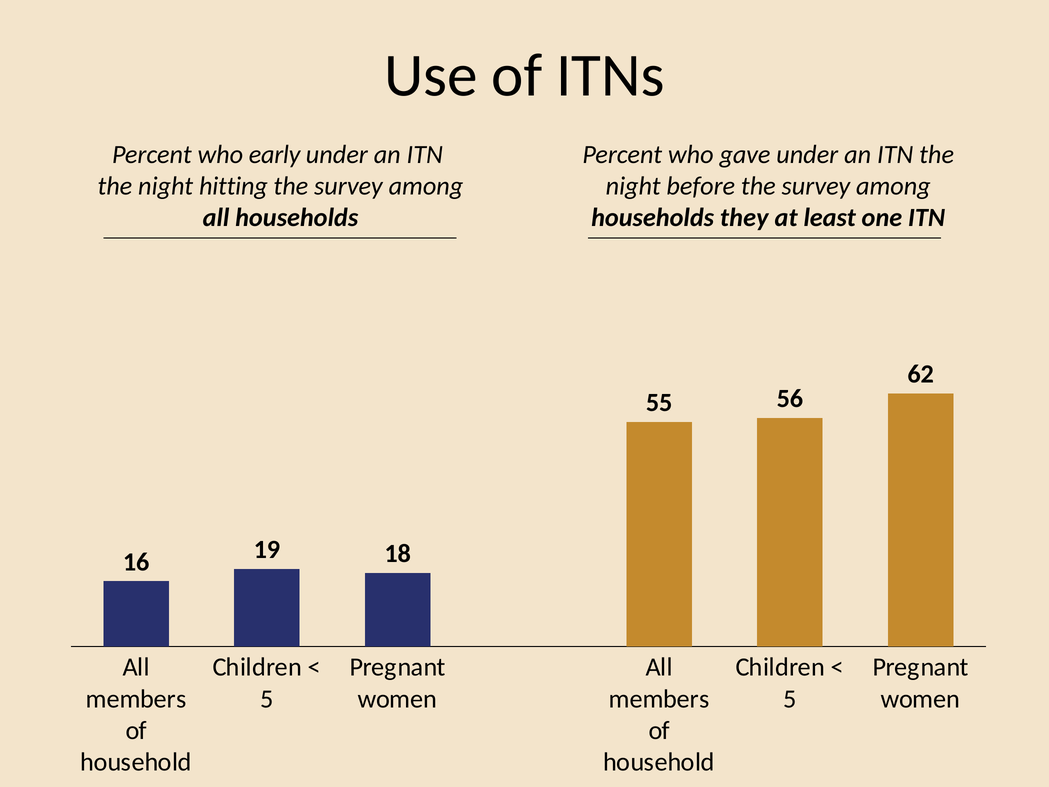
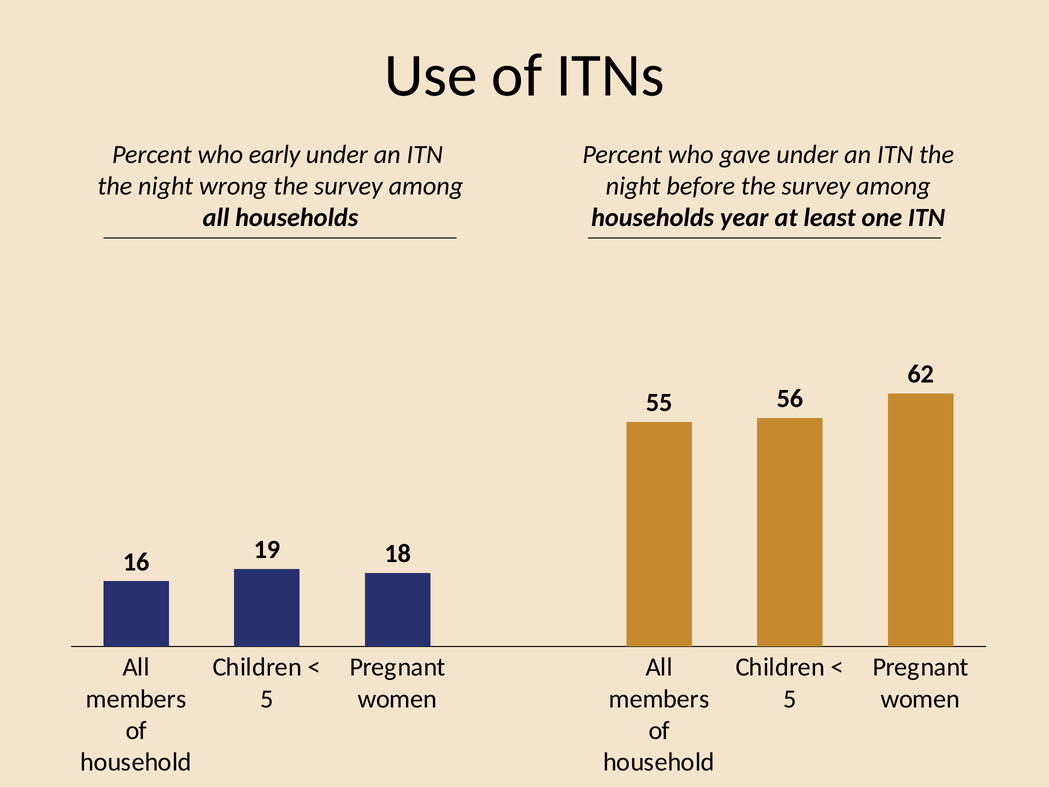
hitting: hitting -> wrong (233, 186)
they: they -> year (744, 217)
